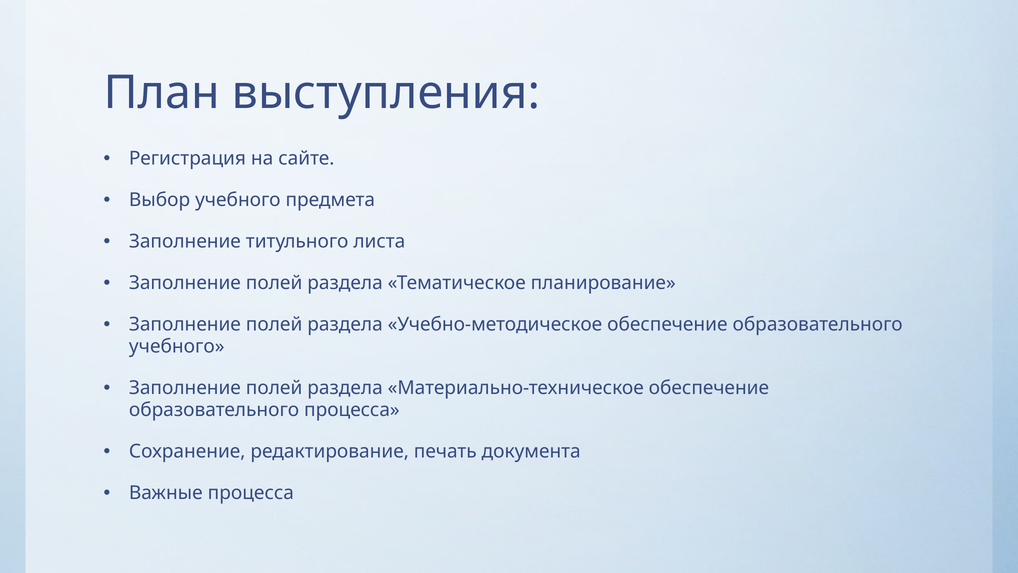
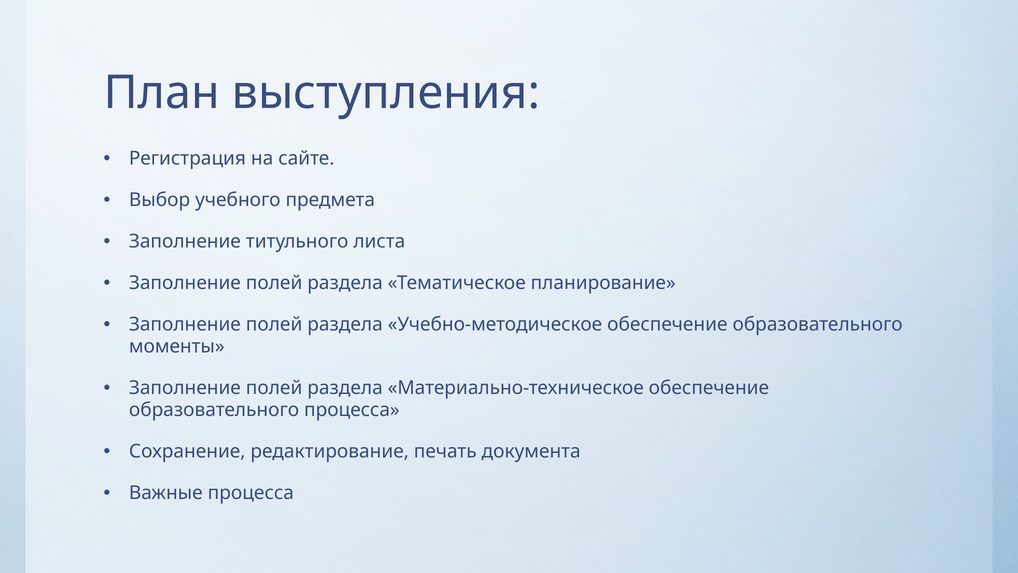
учебного: учебного -> моменты (177, 346)
